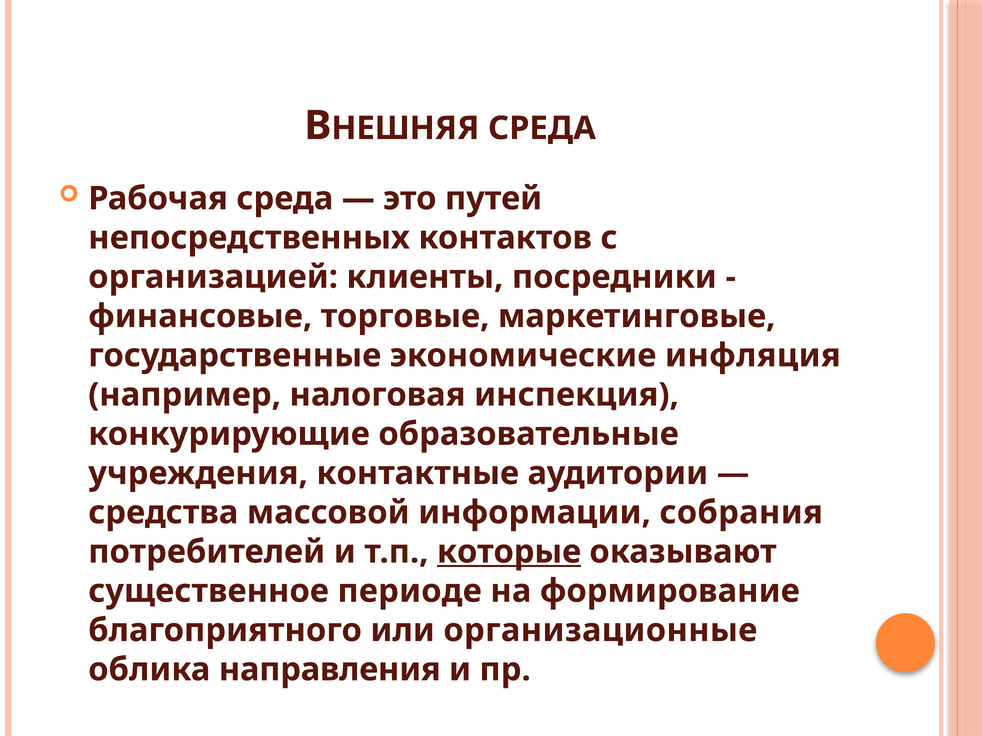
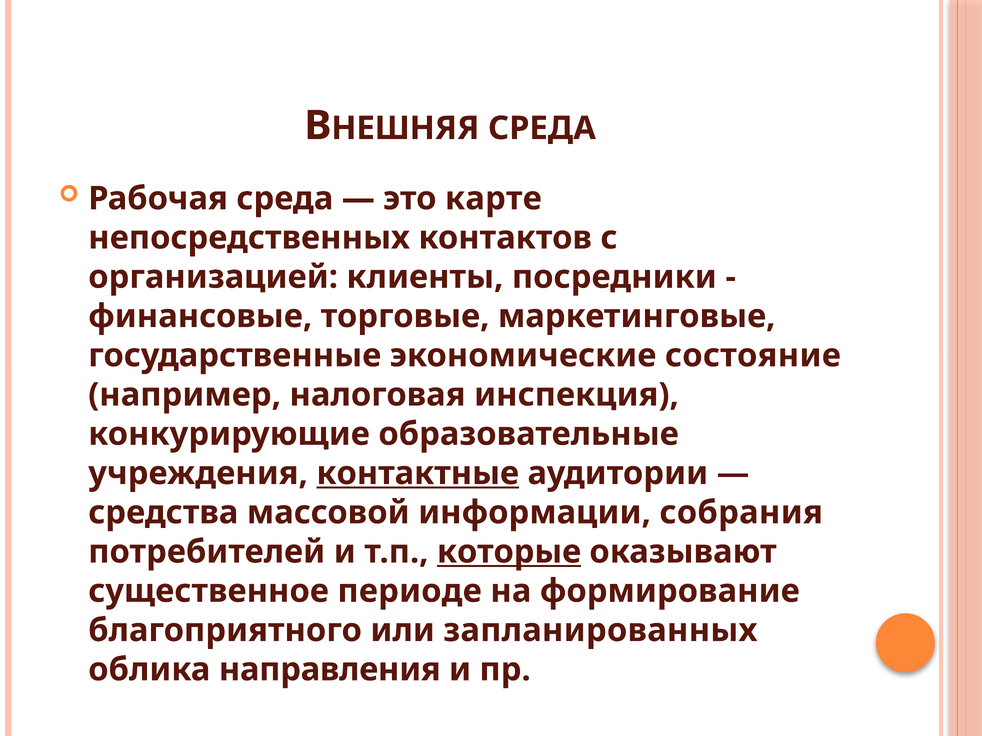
путей: путей -> карте (493, 199)
инфляция: инфляция -> состояние (753, 356)
контактные underline: none -> present (418, 474)
организационные: организационные -> запланированных (600, 631)
